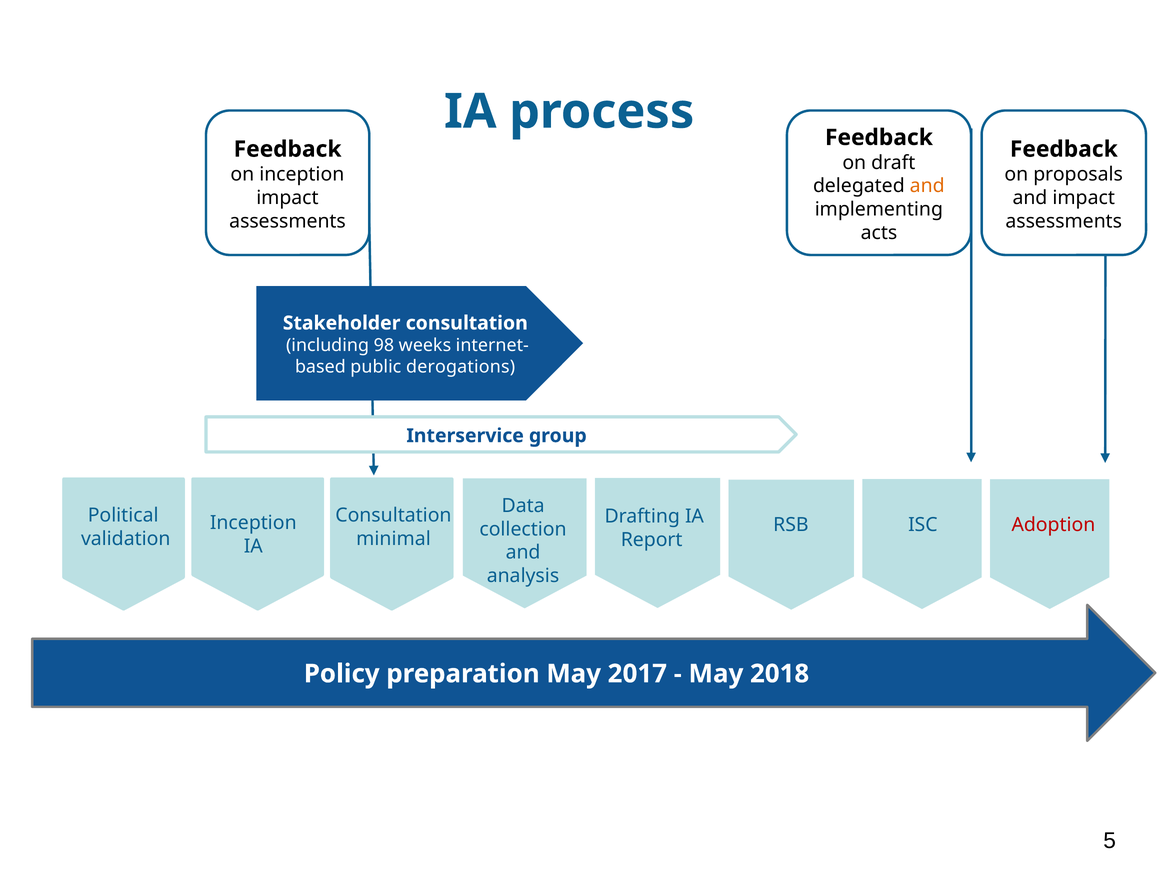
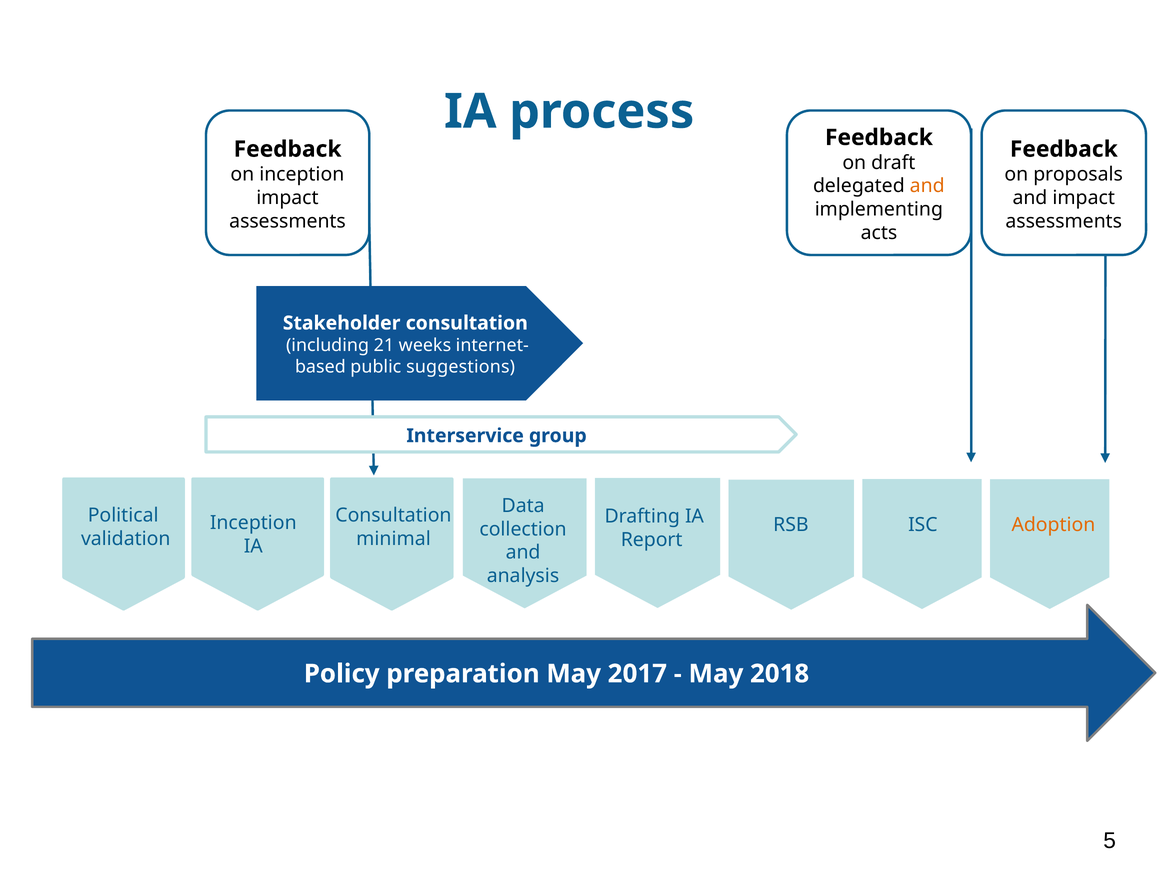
98: 98 -> 21 (384, 345)
derogations: derogations -> suggestions (461, 367)
Adoption colour: red -> orange (1053, 525)
